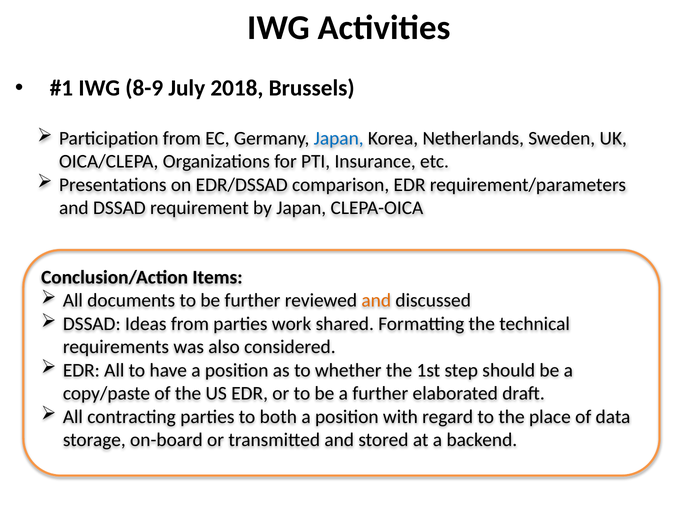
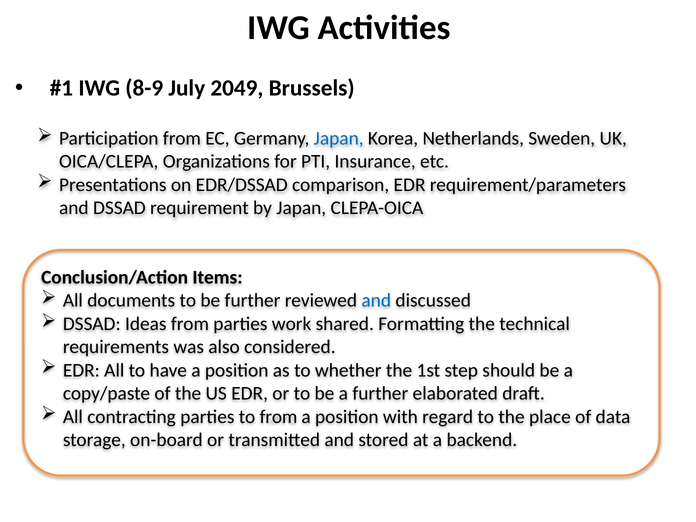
2018: 2018 -> 2049 (237, 88)
and colour: orange -> blue (376, 301)
to both: both -> from (278, 417)
